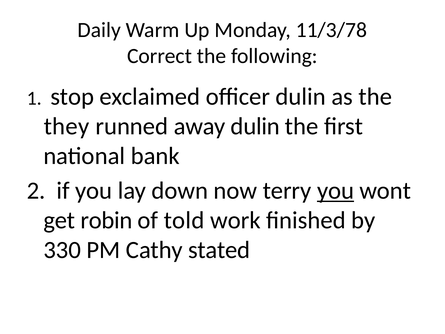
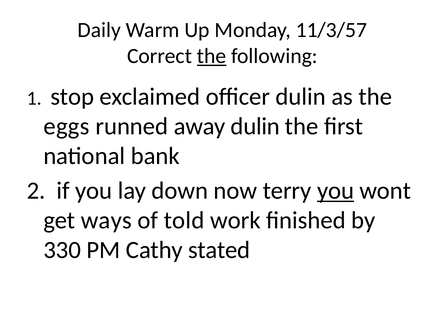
11/3/78: 11/3/78 -> 11/3/57 (331, 30)
the underline: none -> present (212, 56)
they: they -> eggs (67, 126)
robin: robin -> ways (106, 220)
